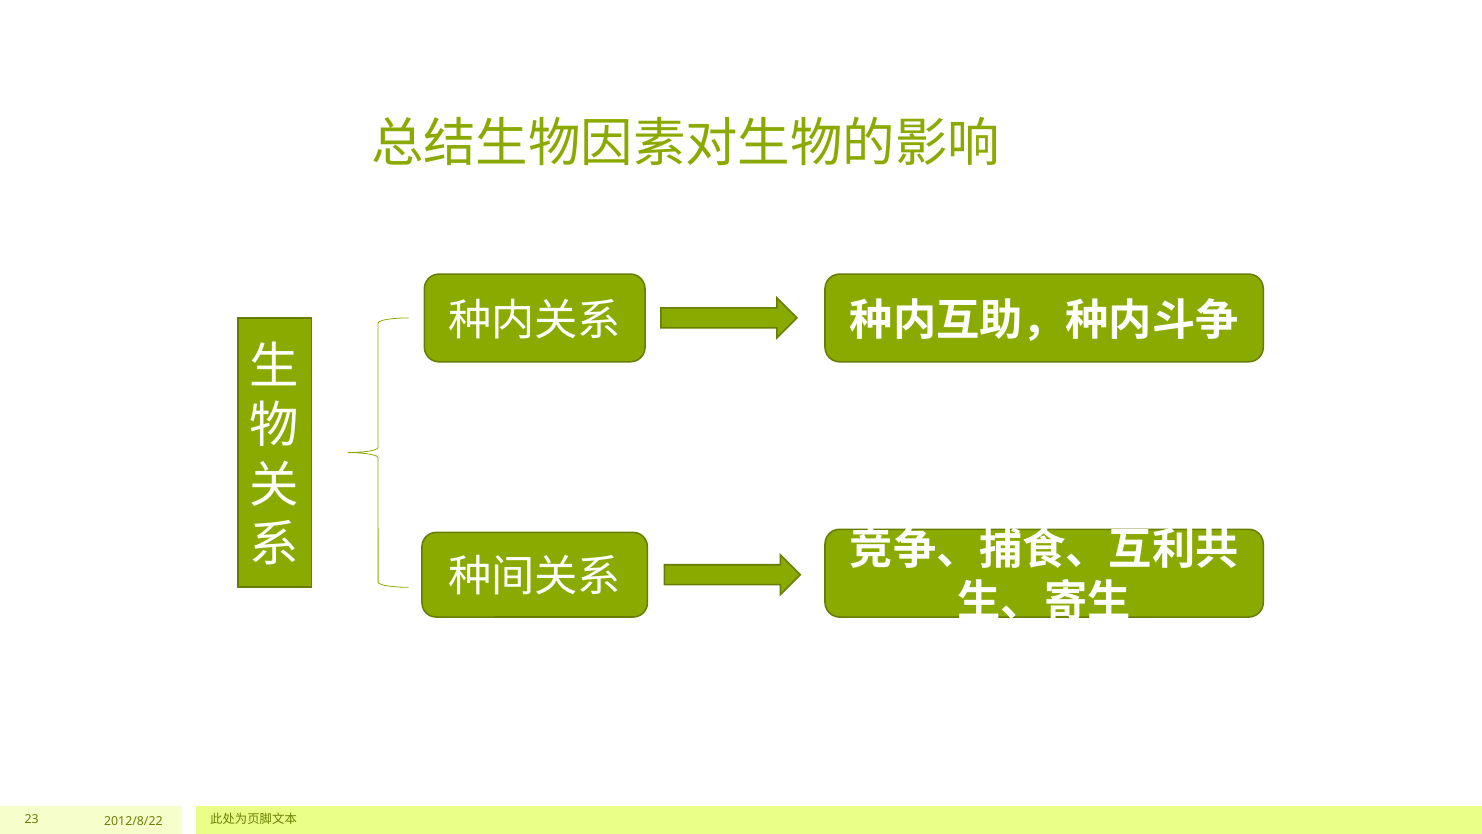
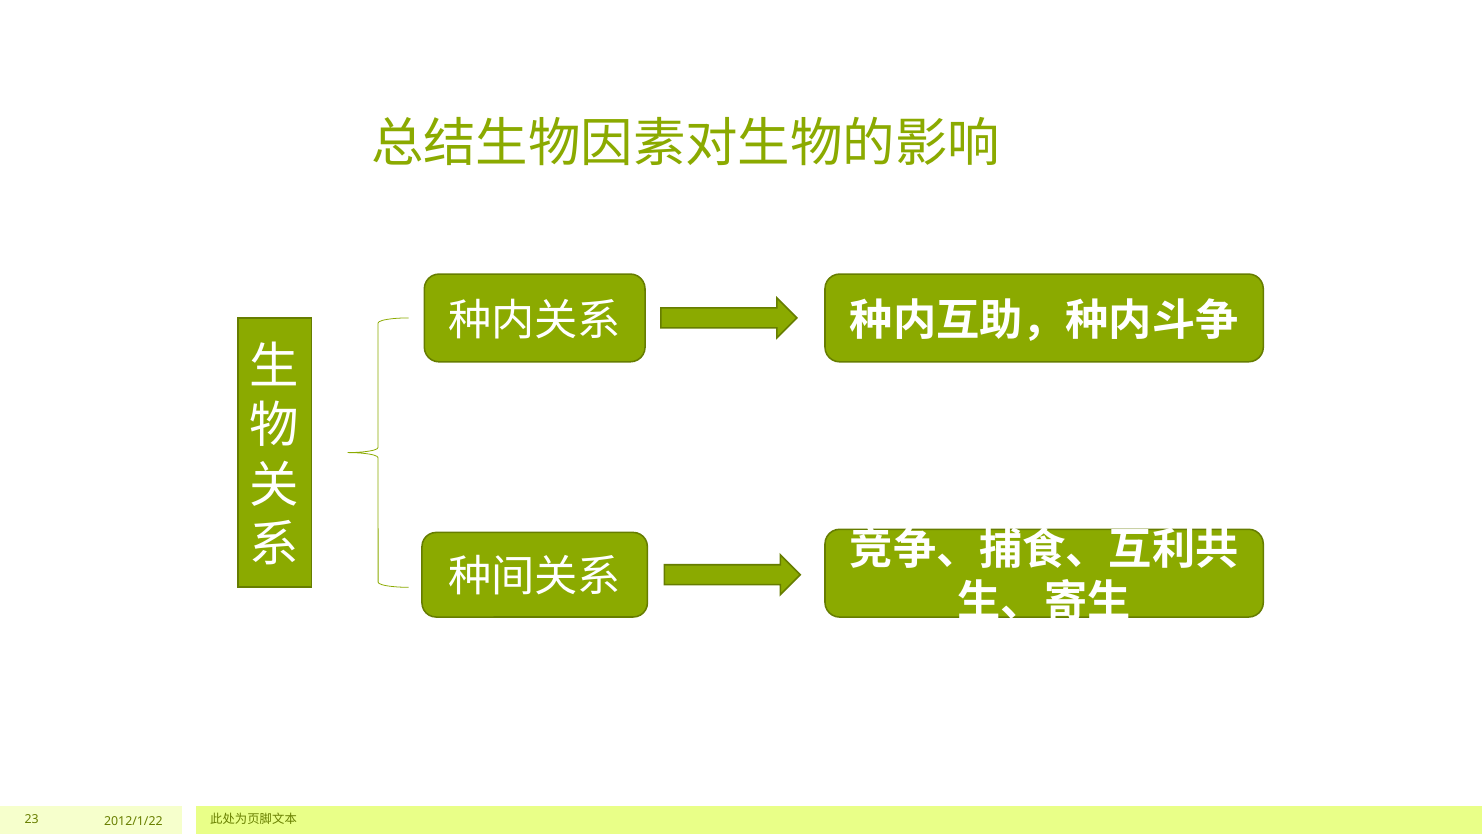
2012/8/22: 2012/8/22 -> 2012/1/22 (133, 821)
